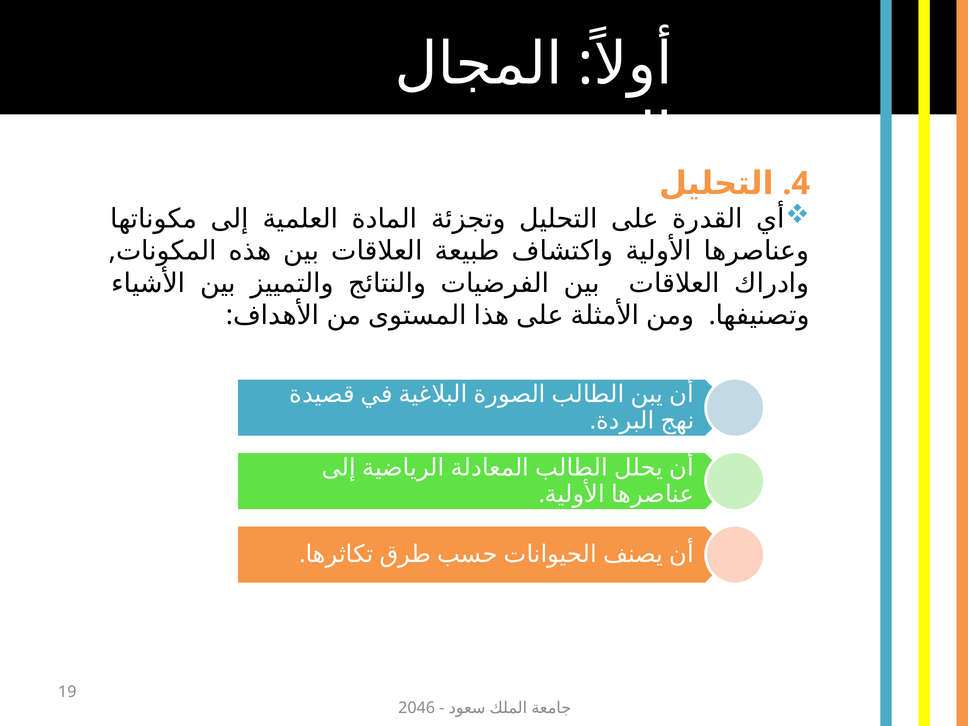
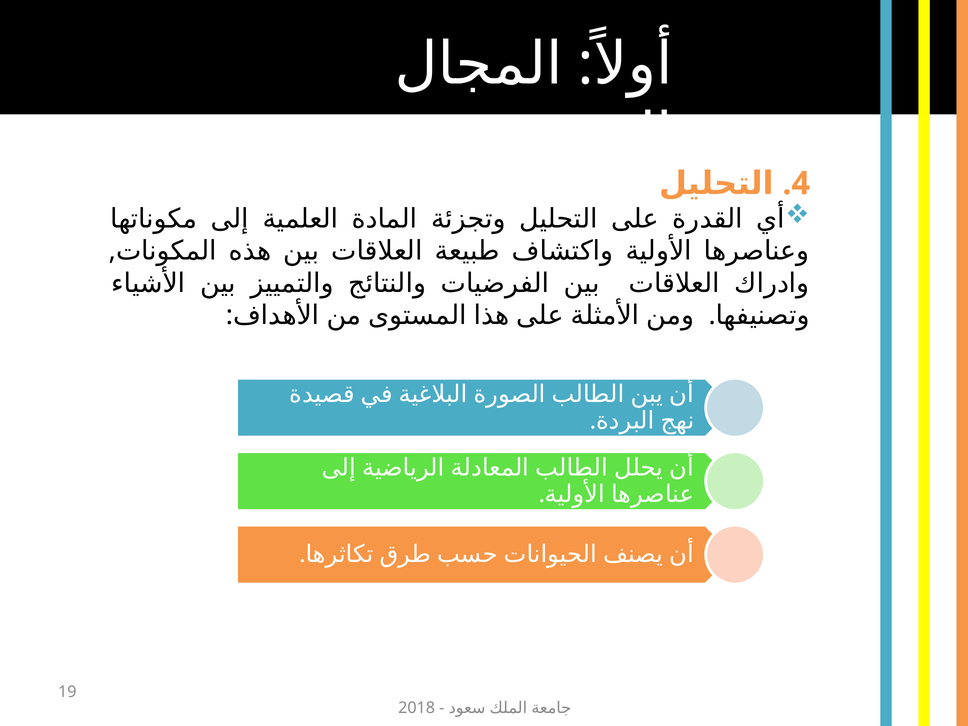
2046: 2046 -> 2018 (417, 708)
